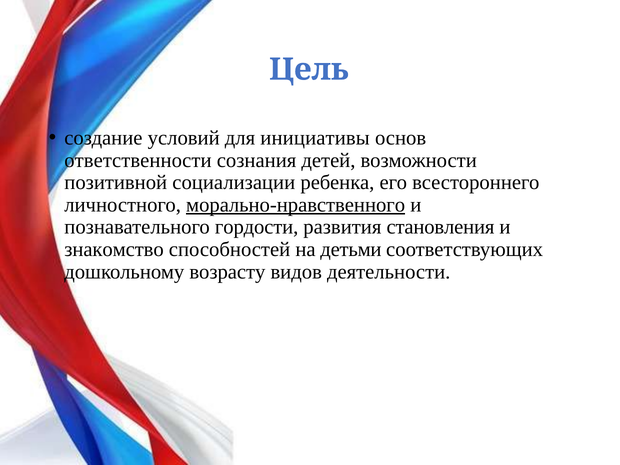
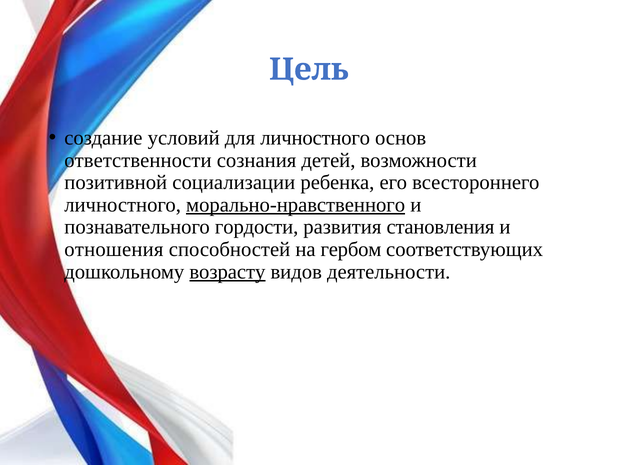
для инициативы: инициативы -> личностного (315, 138)
знакомство: знакомство -> отношения (114, 249)
детьми: детьми -> гербом (351, 249)
возрасту underline: none -> present (227, 272)
